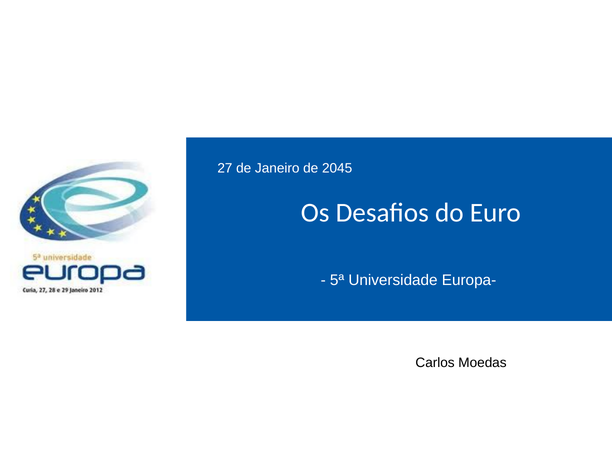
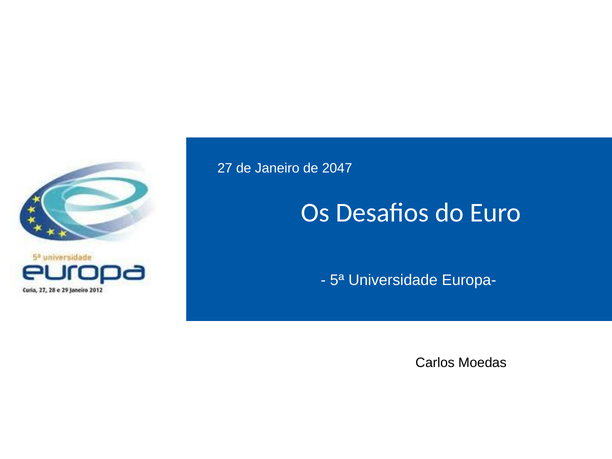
2045: 2045 -> 2047 (337, 168)
